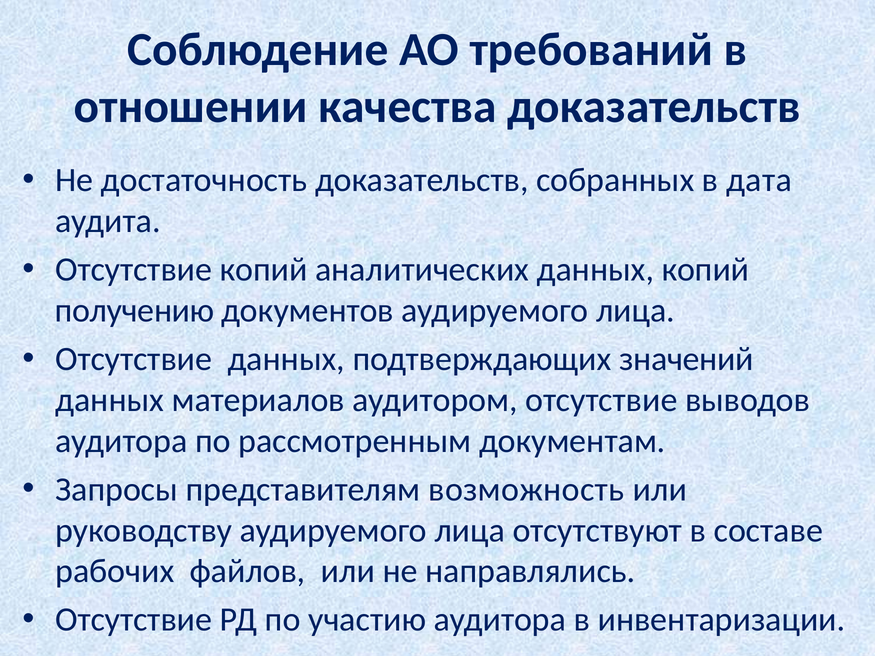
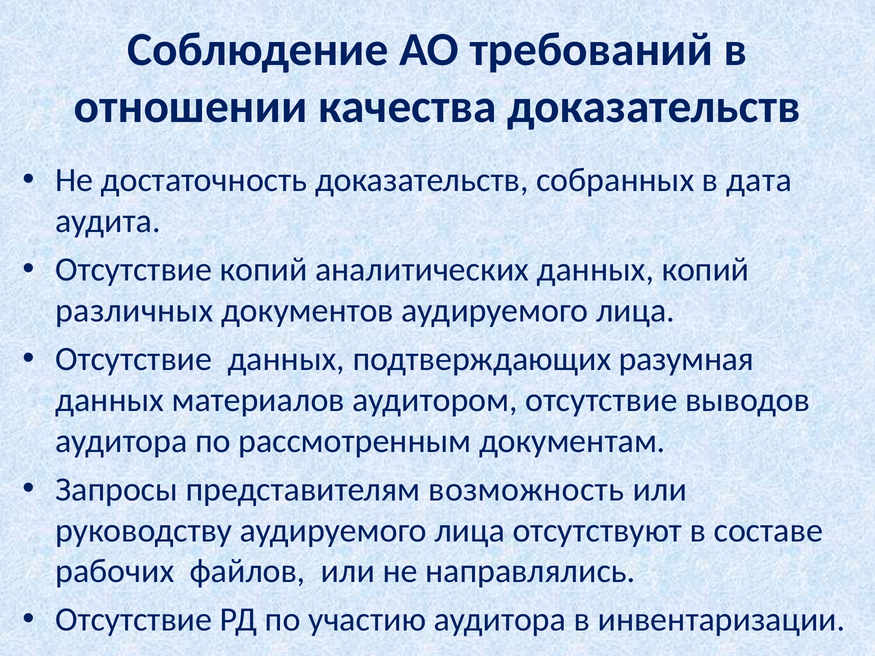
получению: получению -> различных (134, 311)
значений: значений -> разумная (686, 359)
